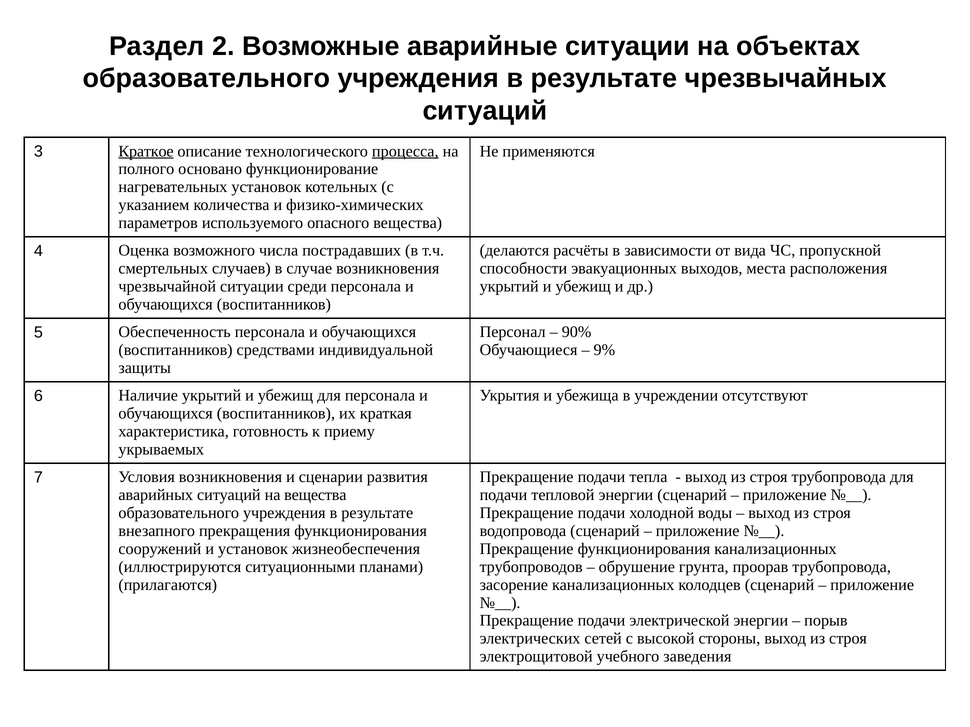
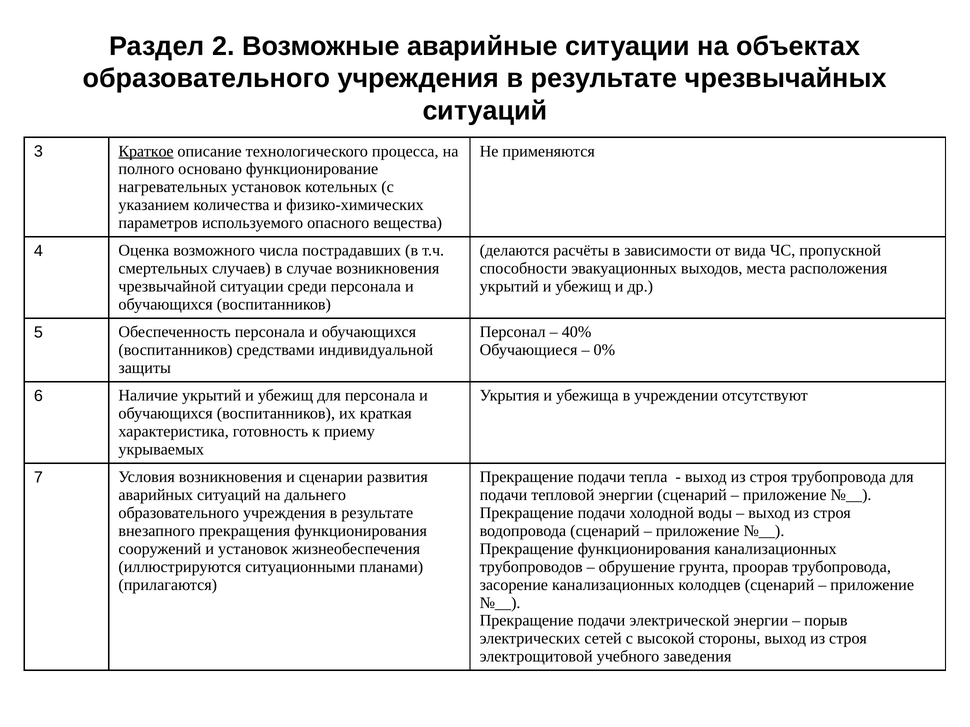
процесса underline: present -> none (405, 151)
90%: 90% -> 40% (577, 332)
9%: 9% -> 0% (604, 350)
на вещества: вещества -> дальнего (315, 495)
